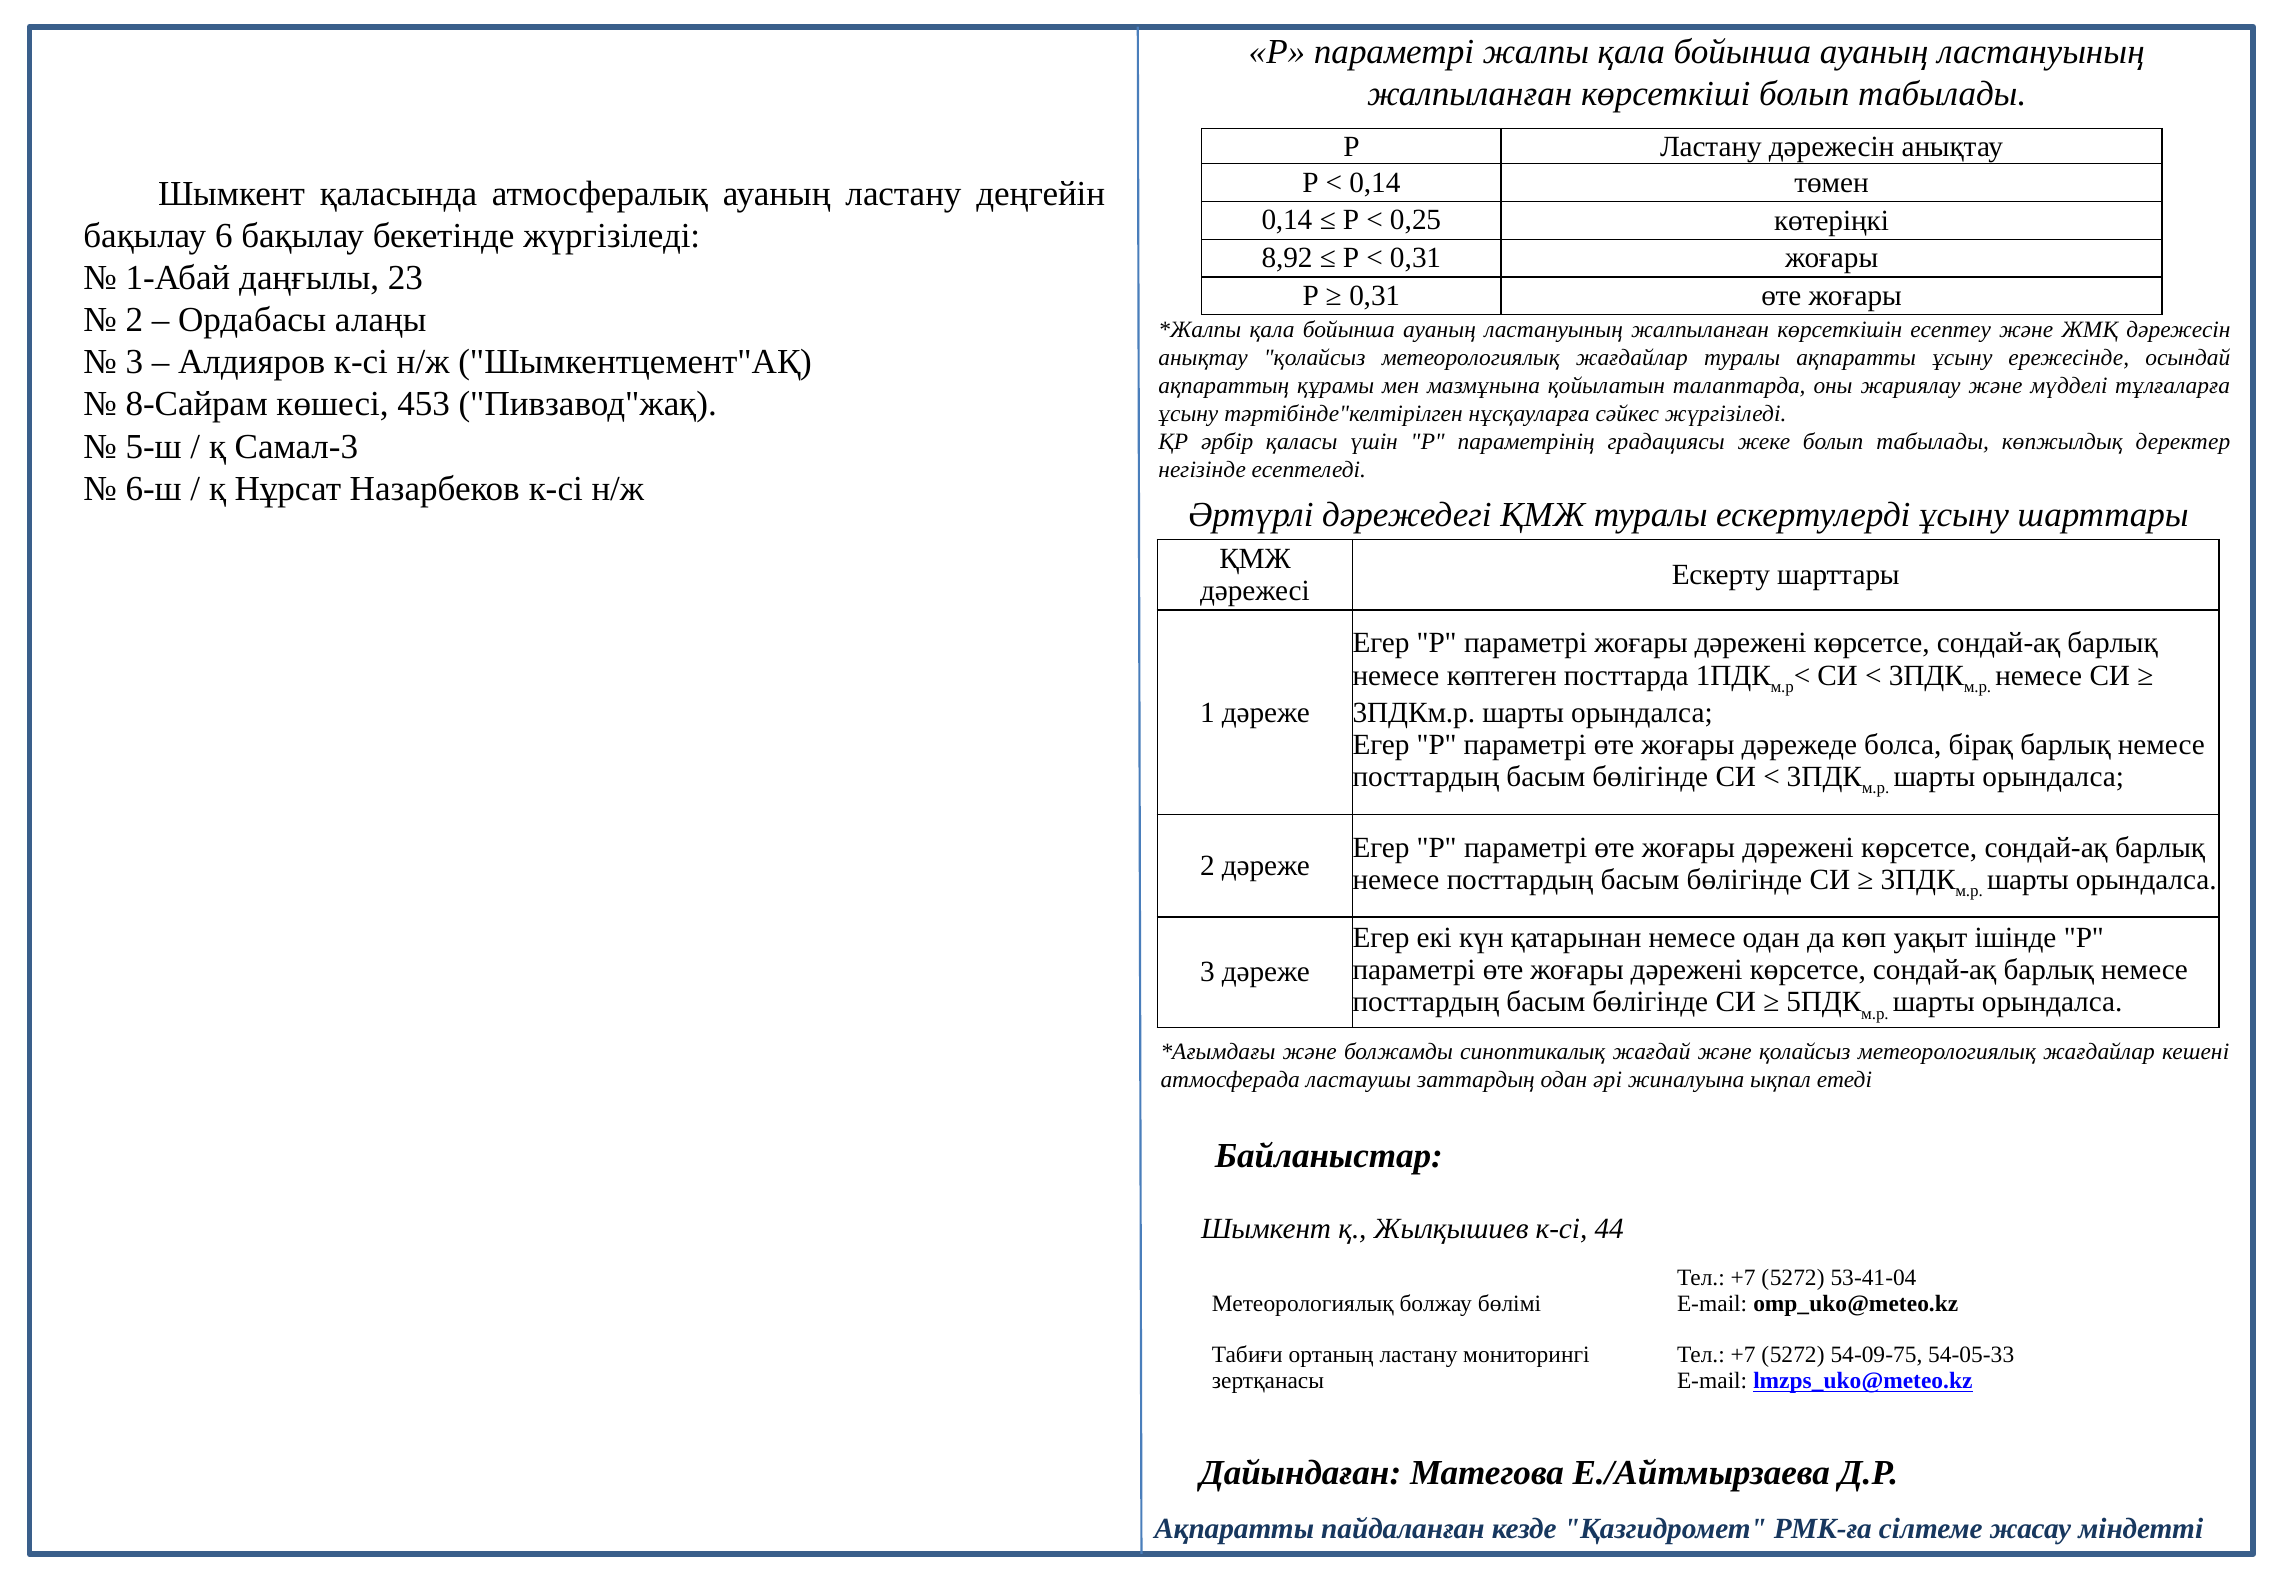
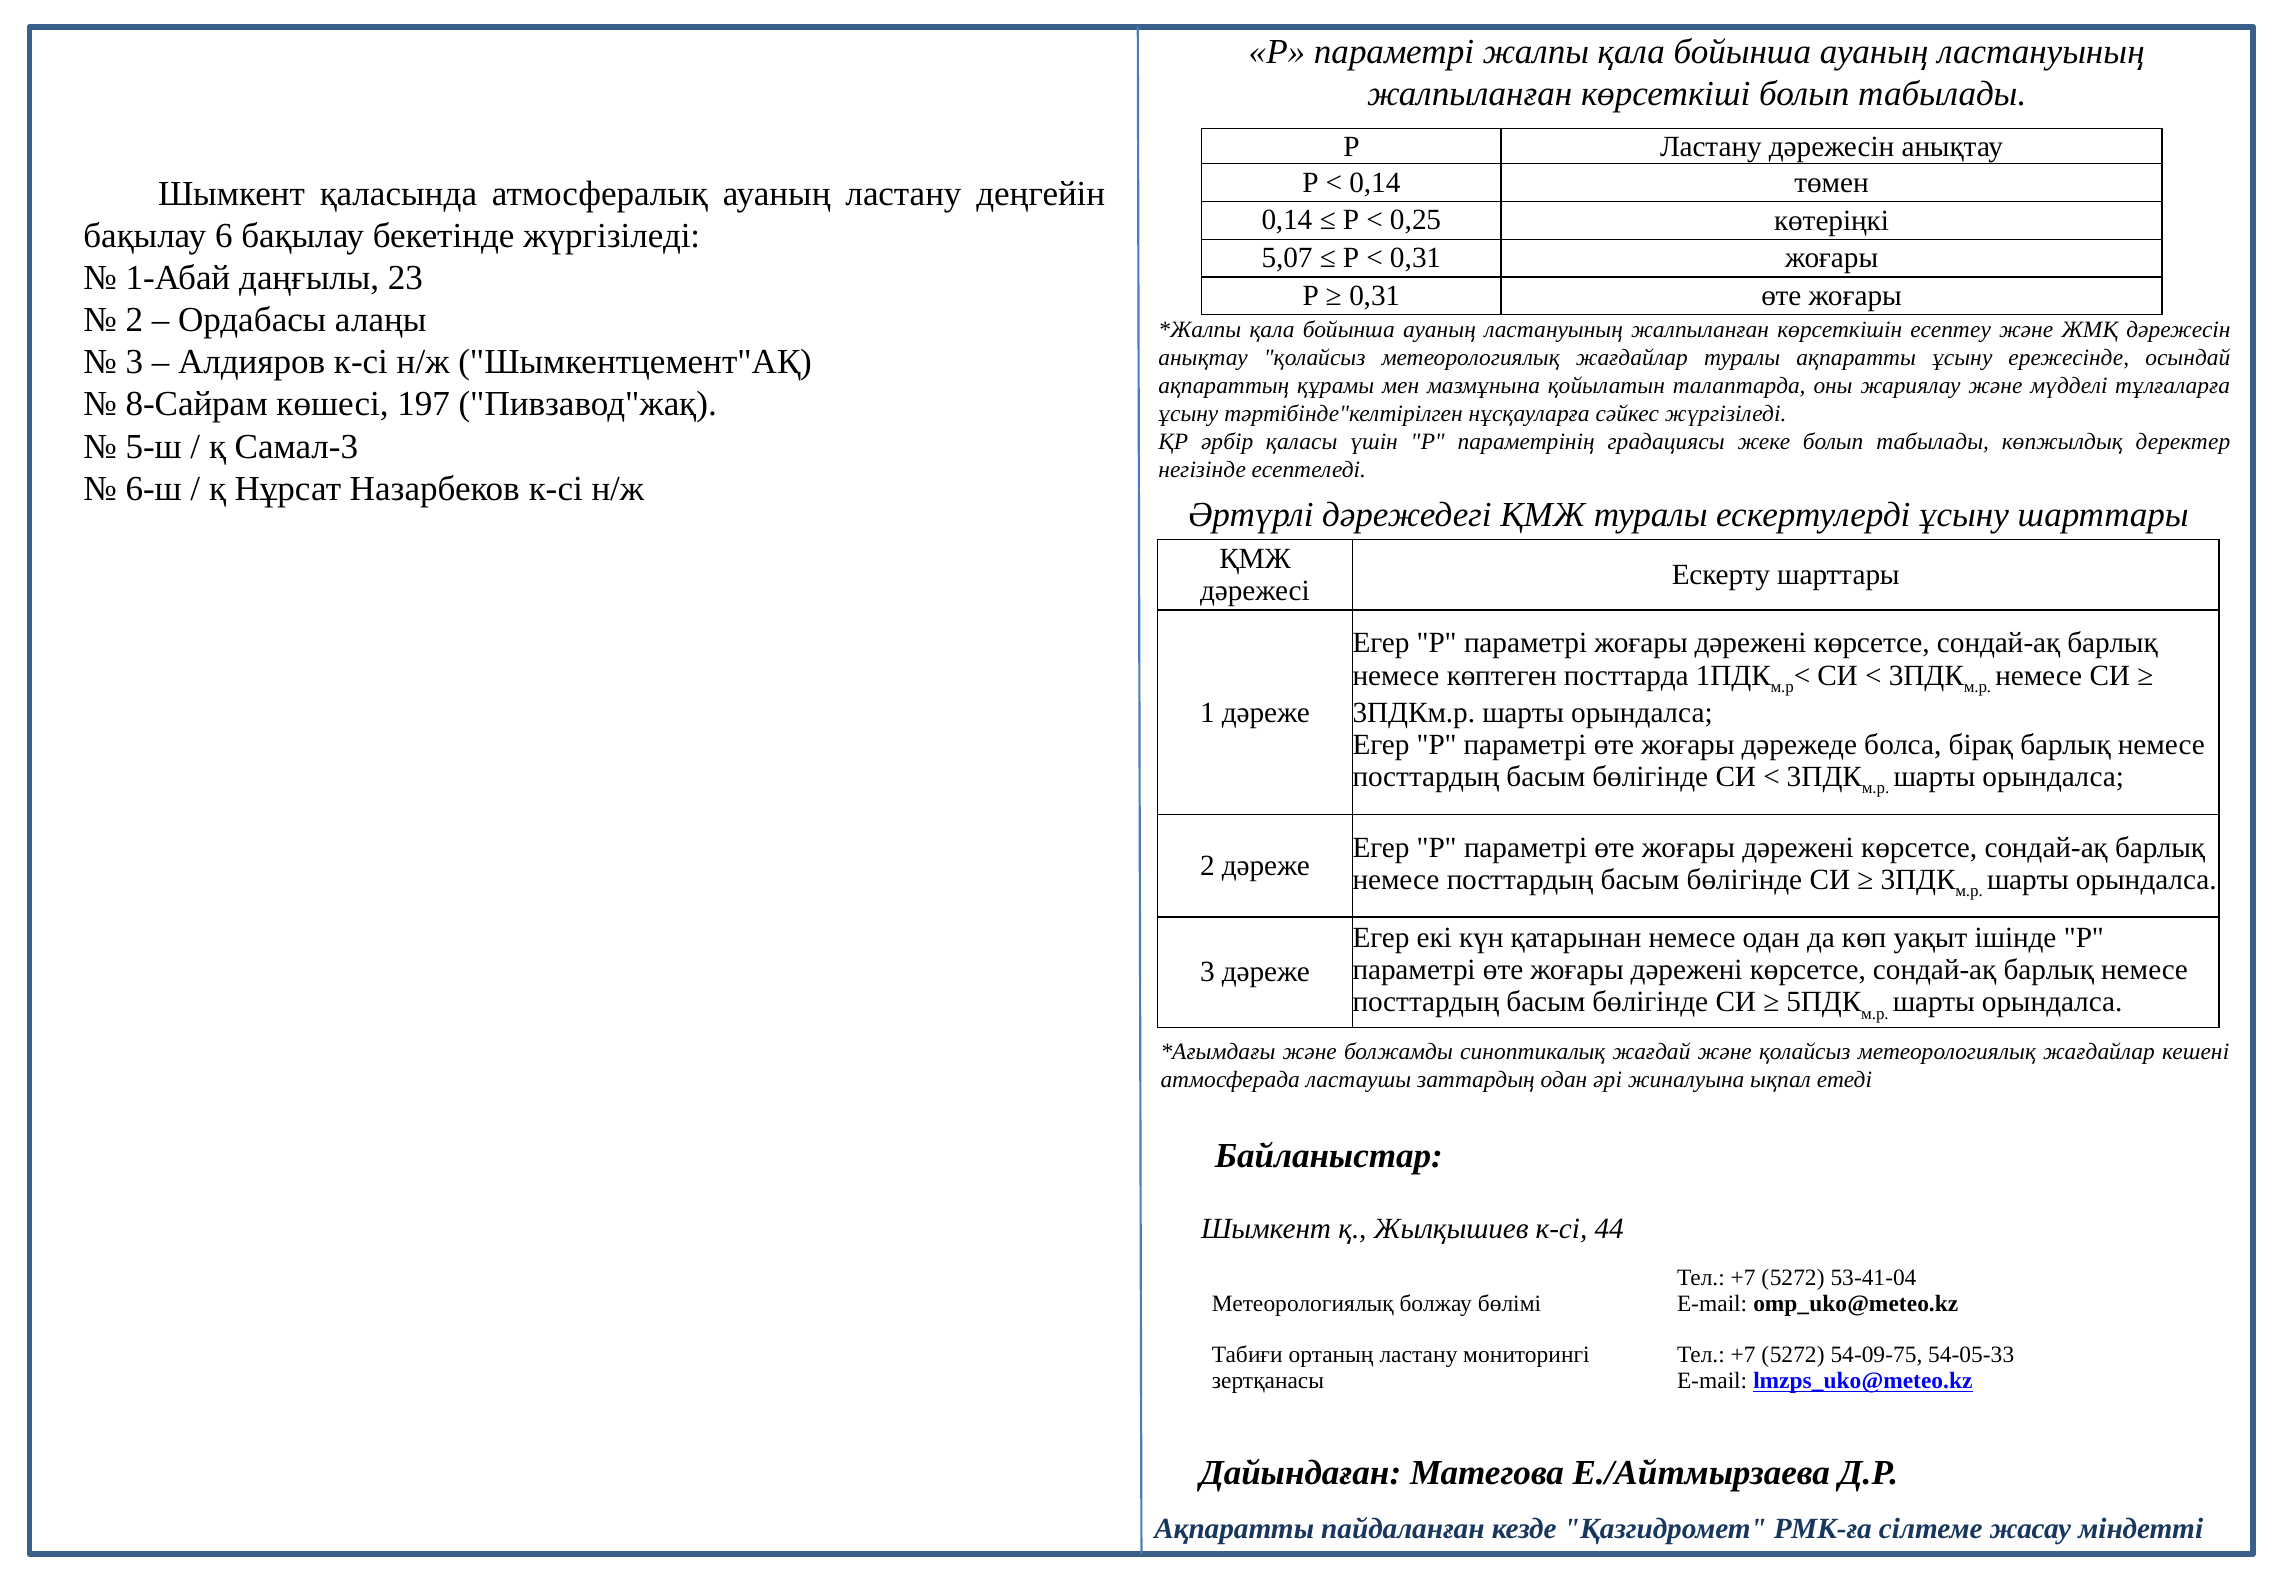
8,92: 8,92 -> 5,07 (1287, 258)
453: 453 -> 197 (424, 404)
